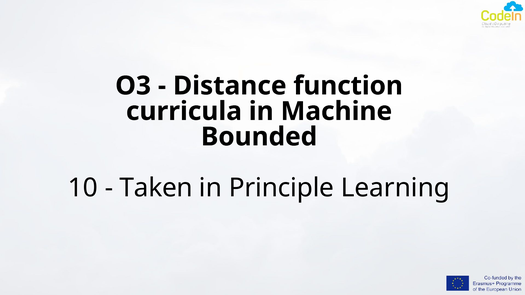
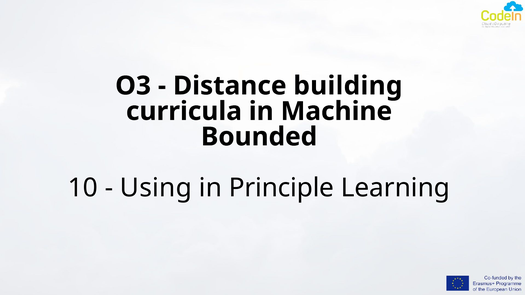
function: function -> building (348, 86)
Taken: Taken -> Using (156, 188)
